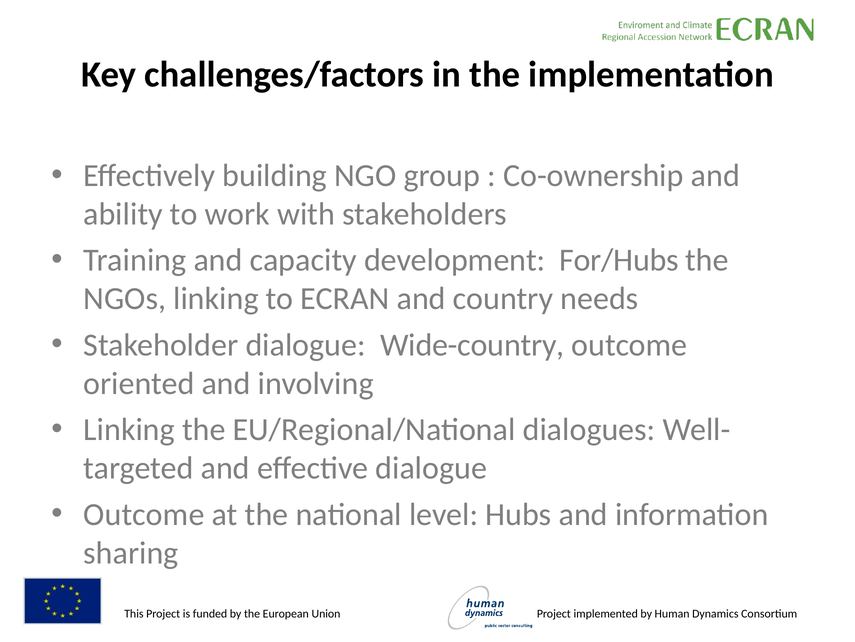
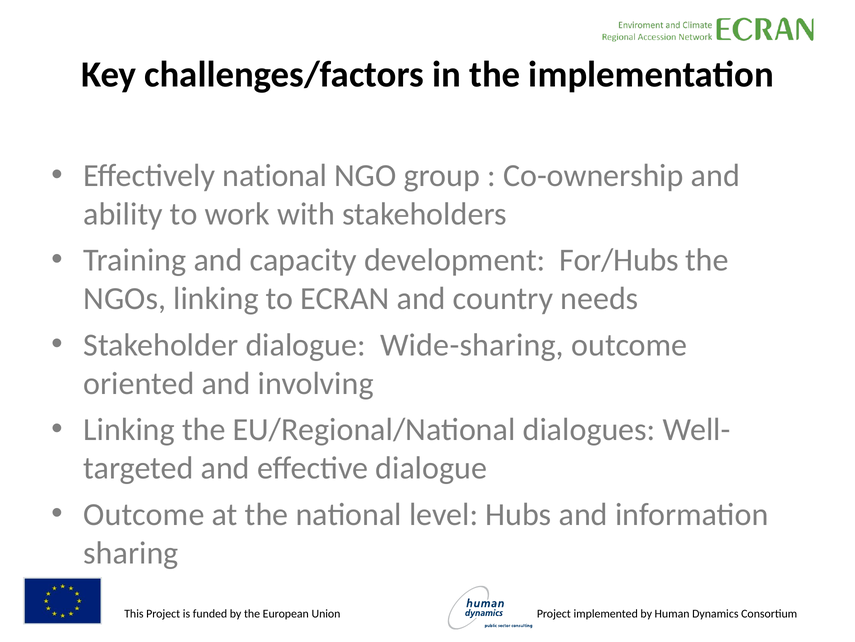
Effectively building: building -> national (275, 175)
Wide-country: Wide-country -> Wide-sharing (472, 345)
